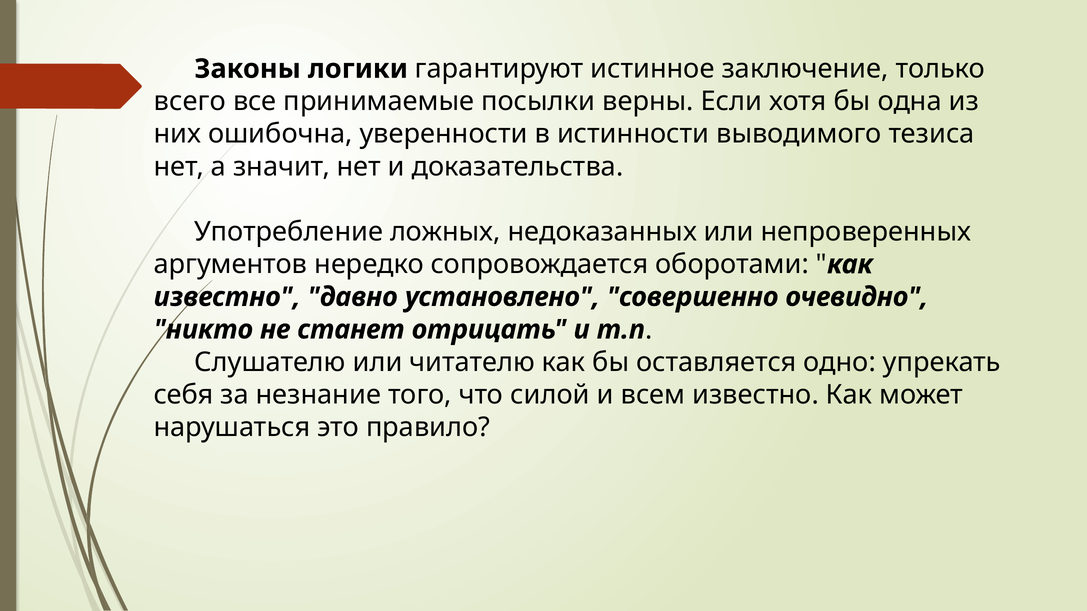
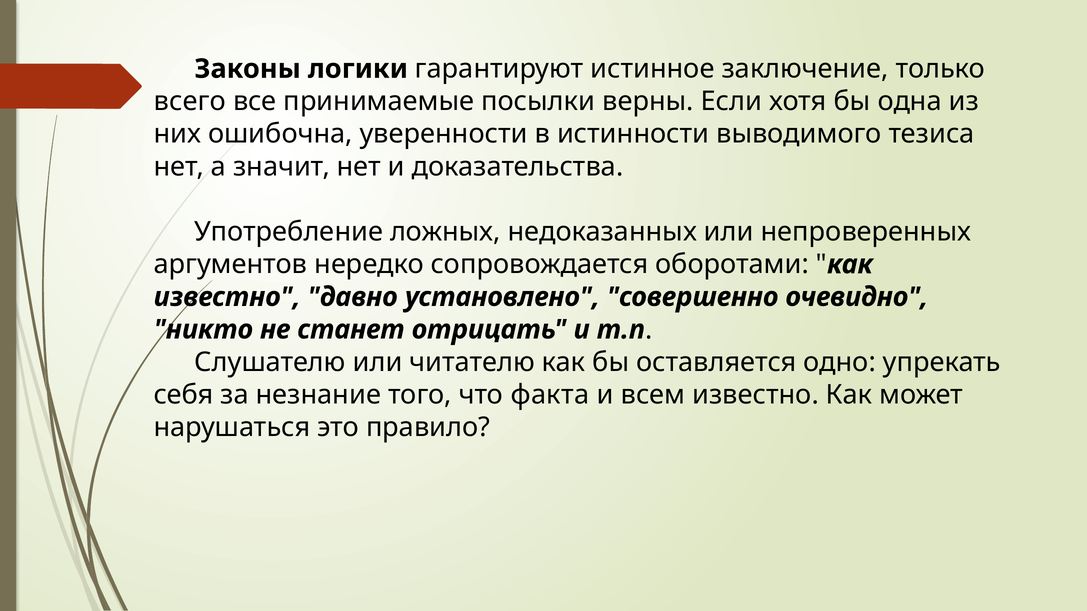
силой: силой -> факта (550, 395)
